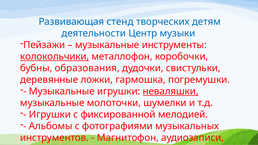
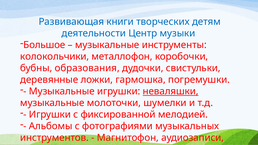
стенд: стенд -> книги (120, 22)
Пейзажи: Пейзажи -> Большое (44, 45)
колокольчики underline: present -> none (55, 57)
